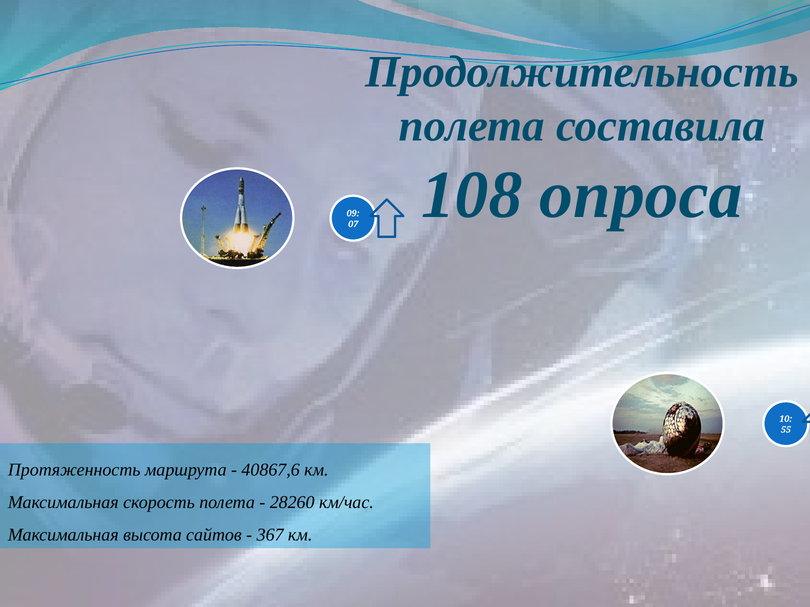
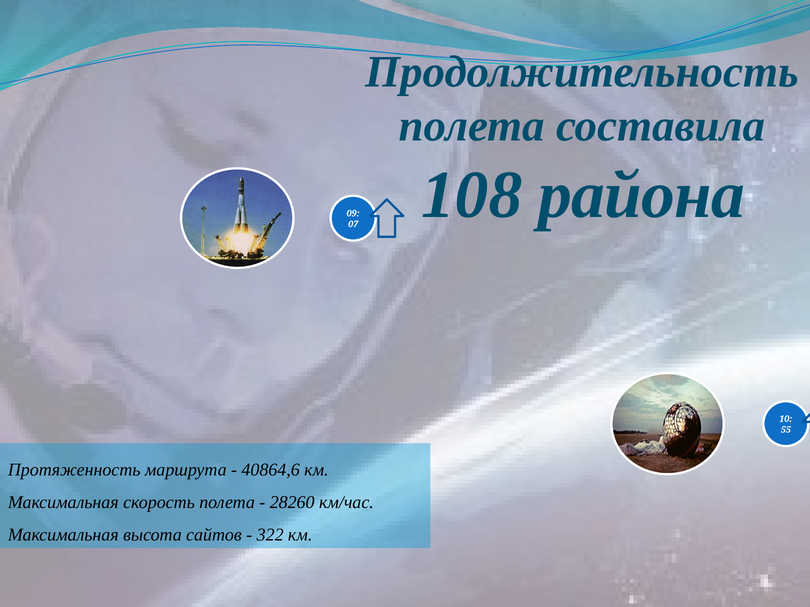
опроса: опроса -> района (641, 195)
40867,6: 40867,6 -> 40864,6 (271, 470)
367: 367 -> 322 (270, 535)
